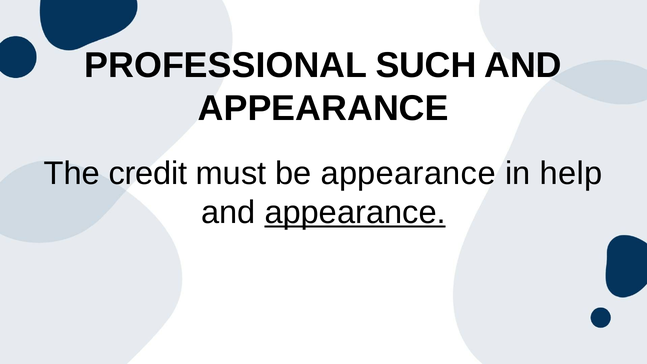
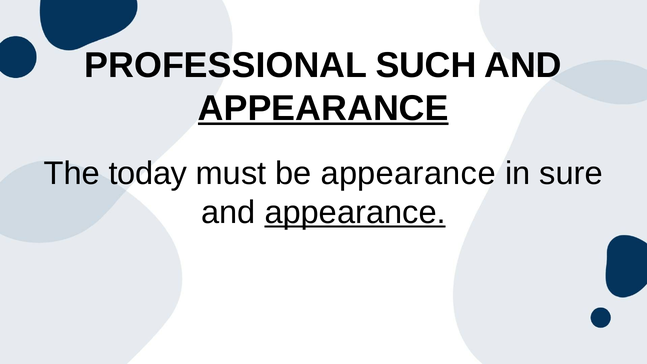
APPEARANCE underline: none -> present (323, 108)
credit: credit -> today (148, 173)
help: help -> sure (571, 173)
